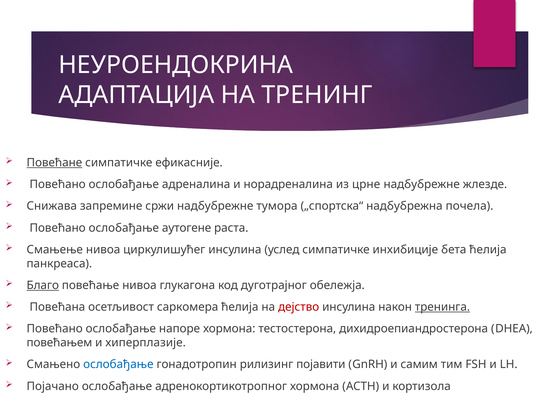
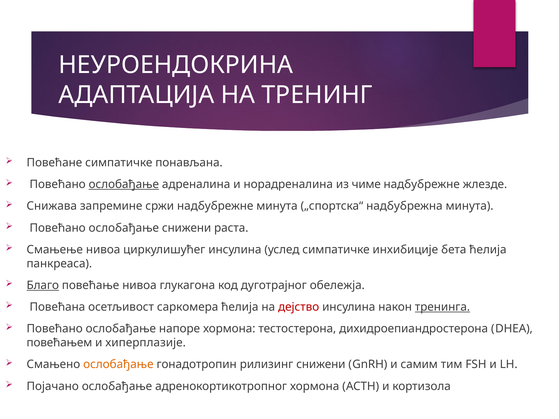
Повећане underline: present -> none (54, 163)
ефикасније: ефикасније -> понављана (189, 163)
ослобађање underline: none -> present (124, 185)
црне: црне -> чиме (366, 185)
надбубрежне тумора: тумора -> минута (277, 206)
надбубрежна почела: почела -> минута (470, 206)
ослобађање аутогене: аутогене -> снижени (187, 228)
ослобађање colour: blue -> orange (118, 365)
рилизинг појавити: појавити -> снижени (321, 365)
